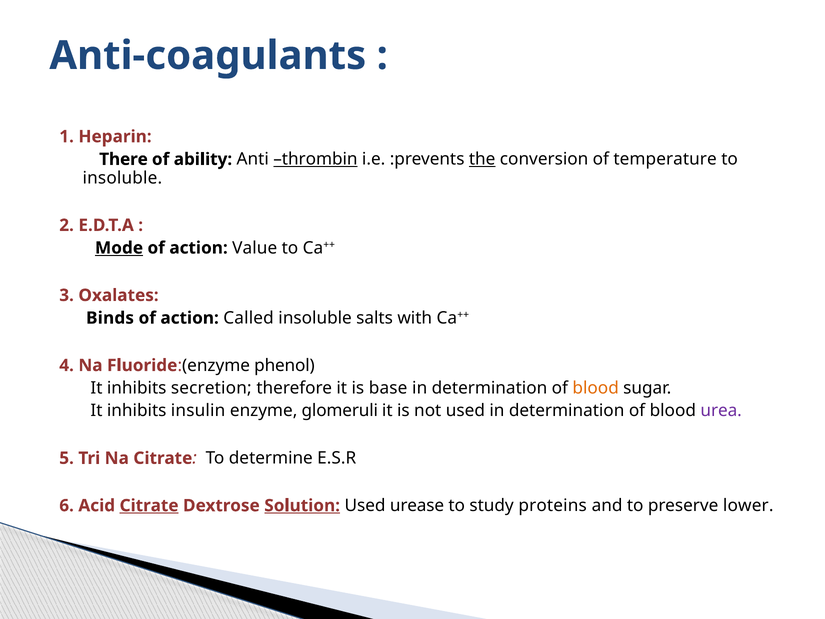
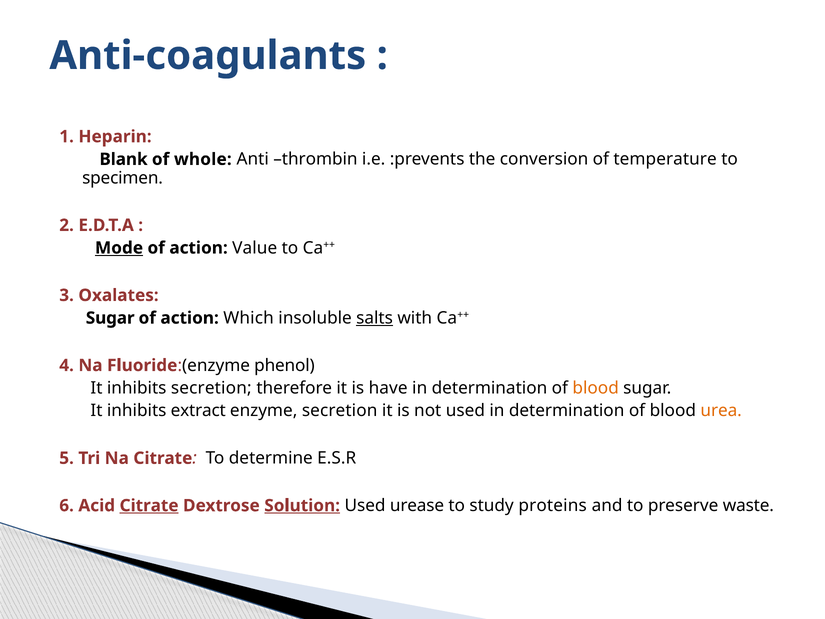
There: There -> Blank (123, 159)
ability: ability -> whole (203, 159)
thrombin underline: present -> none (315, 159)
the underline: present -> none (482, 159)
insoluble: insoluble -> specimen (123, 178)
Binds: Binds -> Sugar (110, 318)
Called: Called -> Which (249, 318)
salts underline: none -> present (375, 318)
base: base -> have (388, 388)
insulin: insulin -> extract (198, 411)
enzyme glomeruli: glomeruli -> secretion (340, 411)
urea colour: purple -> orange (721, 411)
lower: lower -> waste (748, 505)
